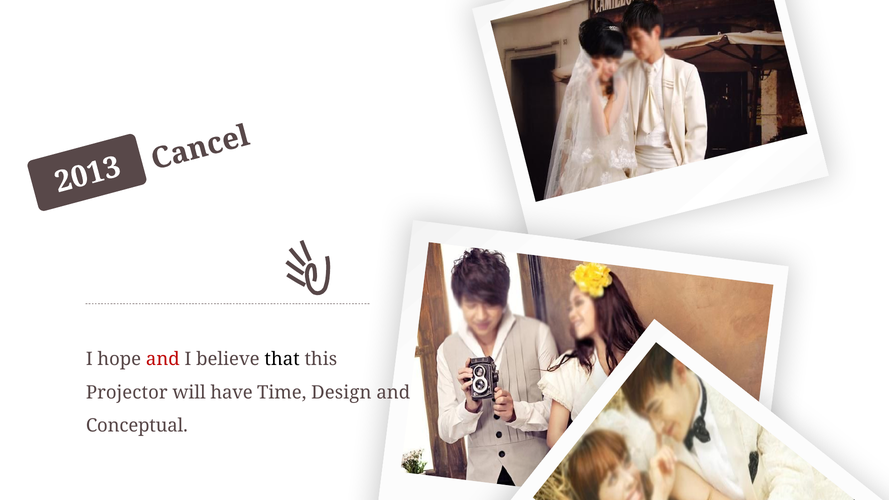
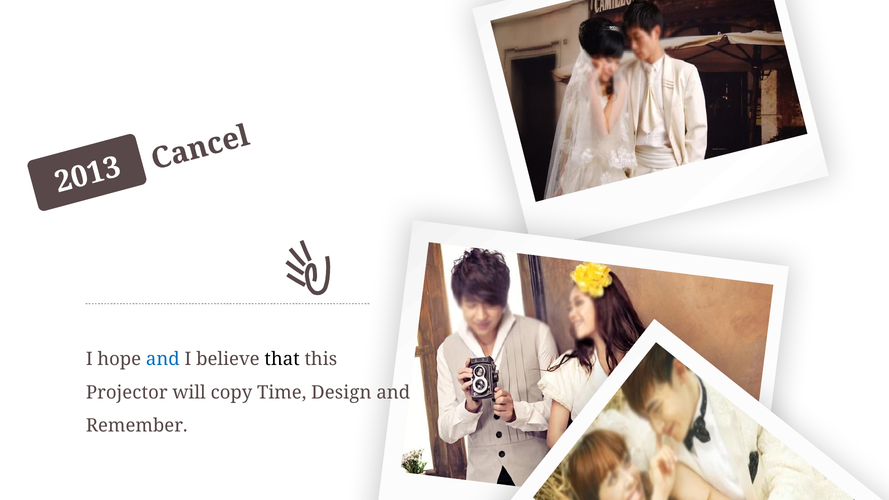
and colour: red -> blue (163, 359)
have: have -> copy (231, 393)
Conceptual: Conceptual -> Remember (137, 426)
